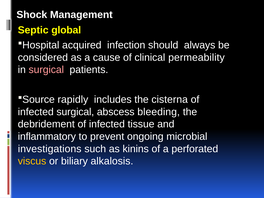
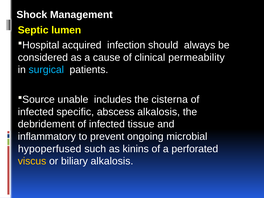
global: global -> lumen (66, 30)
surgical colour: pink -> light blue (46, 70)
rapidly: rapidly -> unable (73, 100)
infected surgical: surgical -> specific (75, 112)
abscess bleeding: bleeding -> alkalosis (159, 112)
investigations: investigations -> hypoperfused (50, 149)
